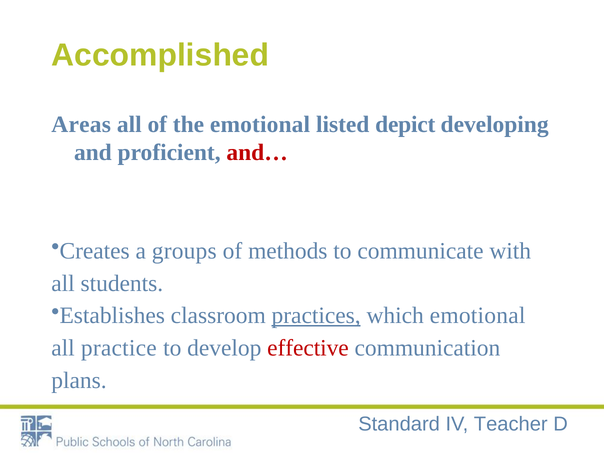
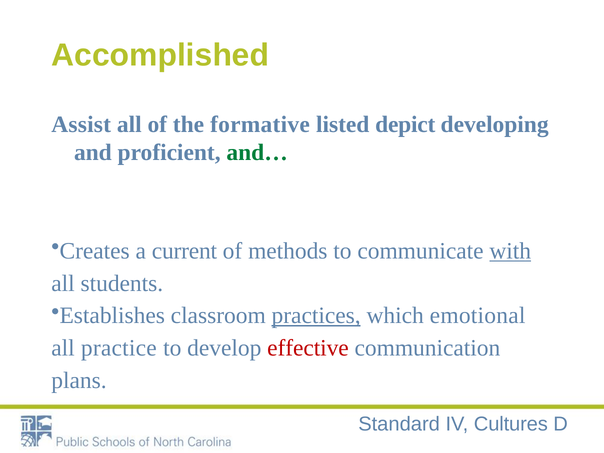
Areas: Areas -> Assist (81, 124)
the emotional: emotional -> formative (260, 124)
and… colour: red -> green (257, 153)
groups: groups -> current (184, 251)
with underline: none -> present (510, 251)
Teacher: Teacher -> Cultures (511, 424)
